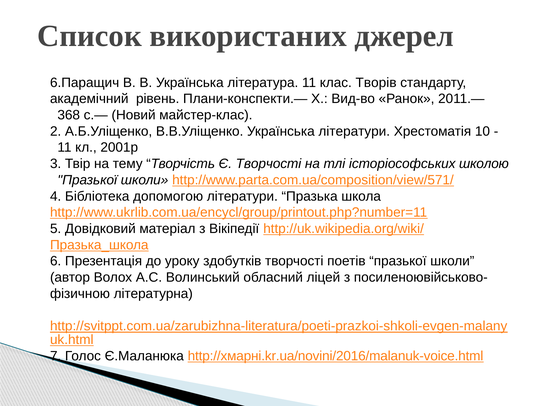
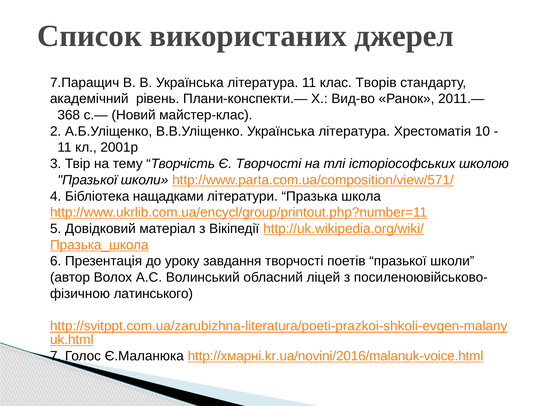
6.Паращич: 6.Паращич -> 7.Паращич (85, 83)
В.В.Уліщенко Українська літератури: літератури -> література (354, 131)
допомогою: допомогою -> нащадками (168, 196)
здобутків: здобутків -> завдання (232, 261)
літературна: літературна -> латинського (153, 293)
